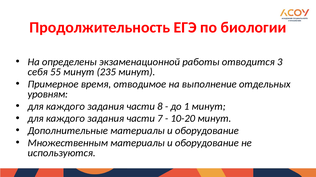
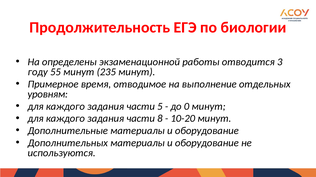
себя: себя -> году (38, 72)
8: 8 -> 5 (160, 107)
1: 1 -> 0 (187, 107)
7: 7 -> 8 (160, 119)
Множественным: Множественным -> Дополнительных (68, 143)
